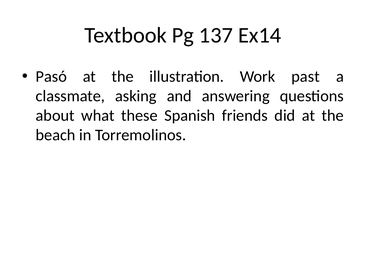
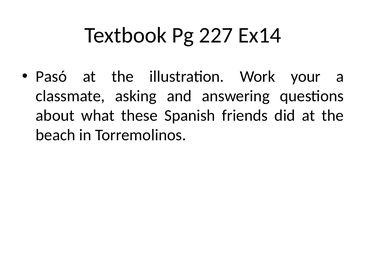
137: 137 -> 227 (216, 35)
past: past -> your (306, 77)
